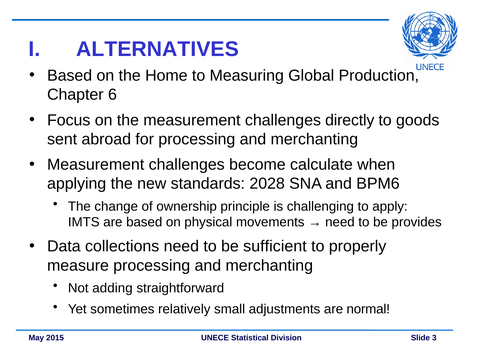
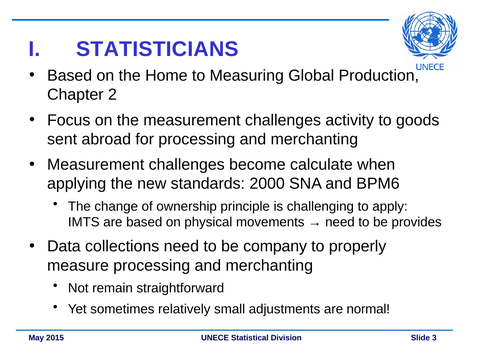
ALTERNATIVES: ALTERNATIVES -> STATISTICIANS (157, 49)
6: 6 -> 2 (112, 95)
directly: directly -> activity (350, 120)
2028: 2028 -> 2000 (267, 184)
sufficient: sufficient -> company (275, 246)
adding: adding -> remain (113, 288)
